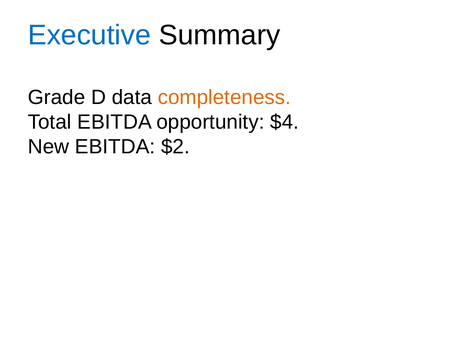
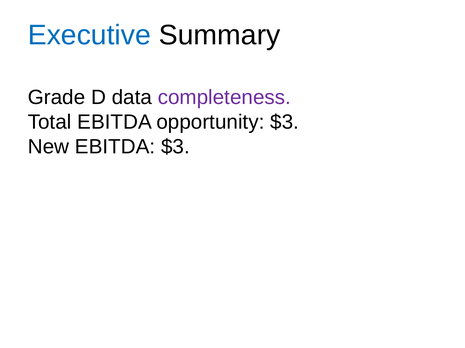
completeness colour: orange -> purple (224, 98)
opportunity $4: $4 -> $3 (285, 122)
EBITDA $2: $2 -> $3 (175, 147)
